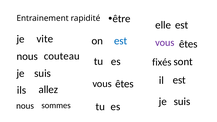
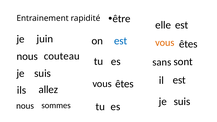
vite: vite -> juin (45, 39)
vous colour: purple -> orange (165, 43)
fixés: fixés -> sans (162, 62)
